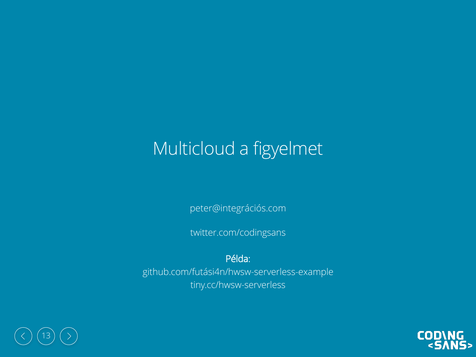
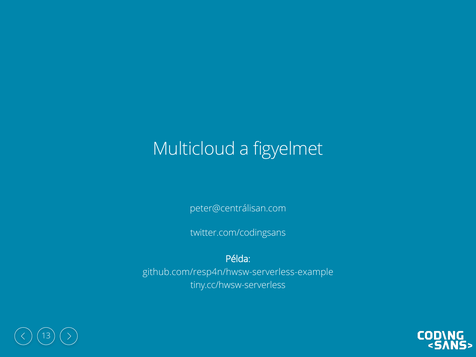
peter@integrációs.com: peter@integrációs.com -> peter@centrálisan.com (238, 209)
github.com/futási4n/hwsw-serverless-example: github.com/futási4n/hwsw-serverless-example -> github.com/resp4n/hwsw-serverless-example (238, 272)
